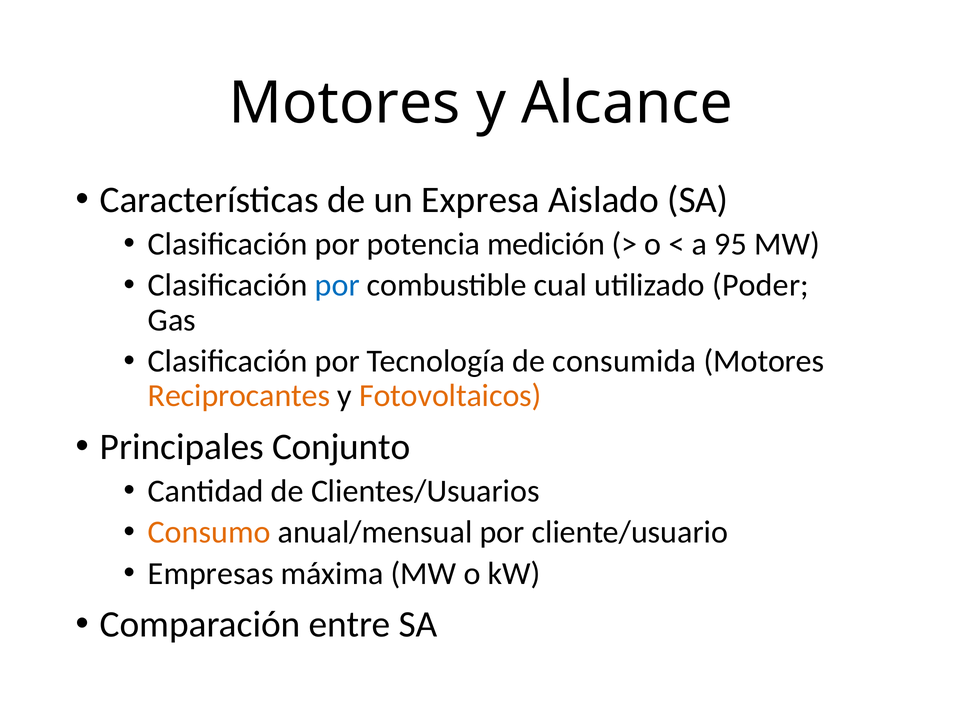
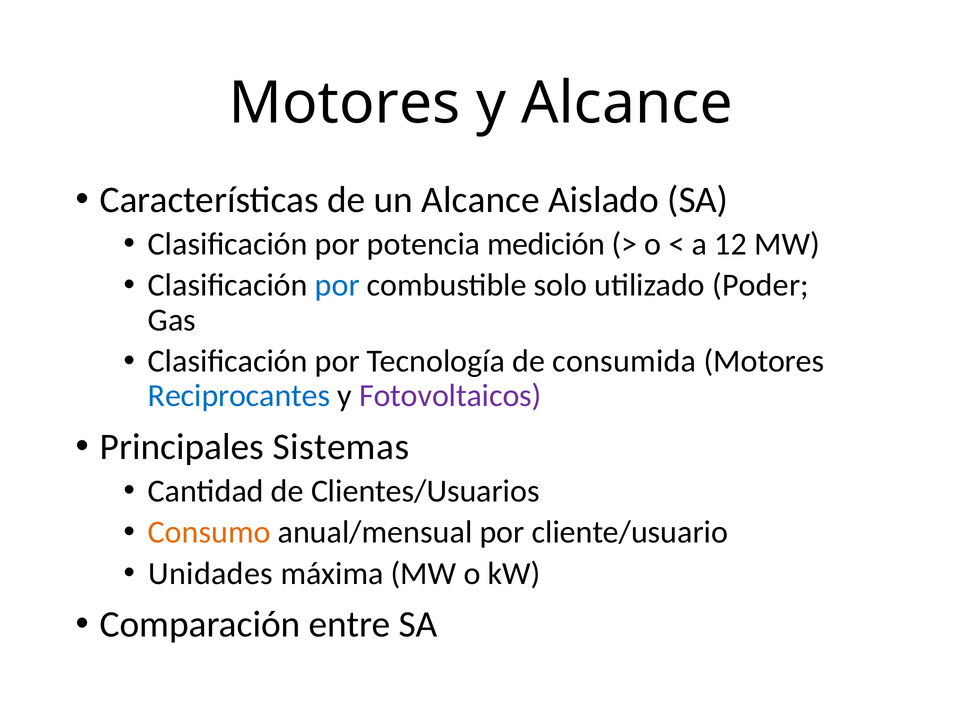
un Expresa: Expresa -> Alcance (481, 200)
95: 95 -> 12 (731, 244)
cual: cual -> solo (561, 285)
Reciprocantes colour: orange -> blue (239, 396)
Fotovoltaicos colour: orange -> purple (450, 396)
Conjunto: Conjunto -> Sistemas (341, 446)
Empresas: Empresas -> Unidades (211, 573)
